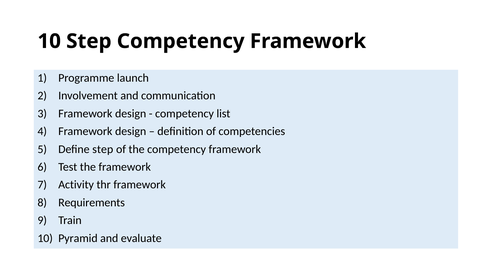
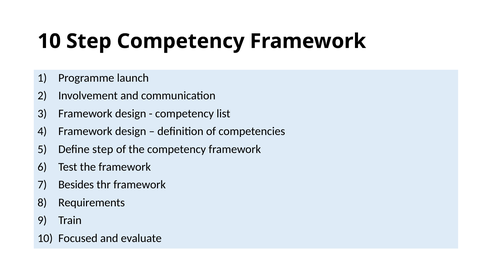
Activity: Activity -> Besides (76, 185)
Pyramid: Pyramid -> Focused (78, 239)
